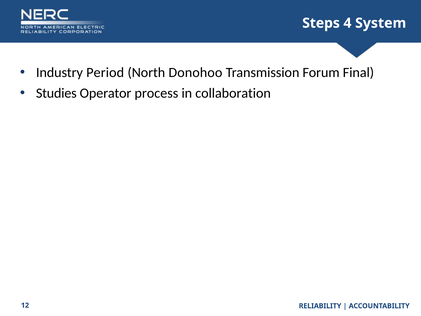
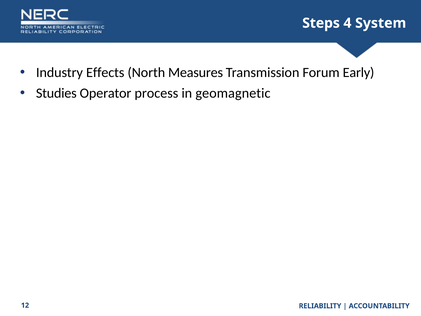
Period: Period -> Effects (105, 73)
Donohoo: Donohoo -> Measures (196, 73)
Final: Final -> Early (359, 73)
collaboration: collaboration -> geomagnetic (233, 93)
